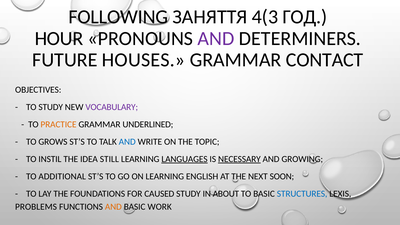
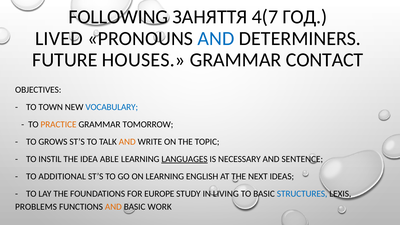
4(3: 4(3 -> 4(7 (265, 17)
HOUR: HOUR -> LIVED (59, 38)
AND colour: purple -> blue (216, 38)
TO STUDY: STUDY -> TOWN (51, 107)
VOCABULARY colour: purple -> blue (112, 107)
UNDERLINED: UNDERLINED -> TOMORROW (148, 124)
AND colour: blue -> orange (127, 142)
STILL: STILL -> ABLE (109, 159)
NECESSARY underline: present -> none (239, 159)
GROWING: GROWING -> SENTENCE (302, 159)
SOON: SOON -> IDEAS (282, 176)
CAUSED: CAUSED -> EUROPE (159, 194)
ABOUT: ABOUT -> LIVING (226, 194)
